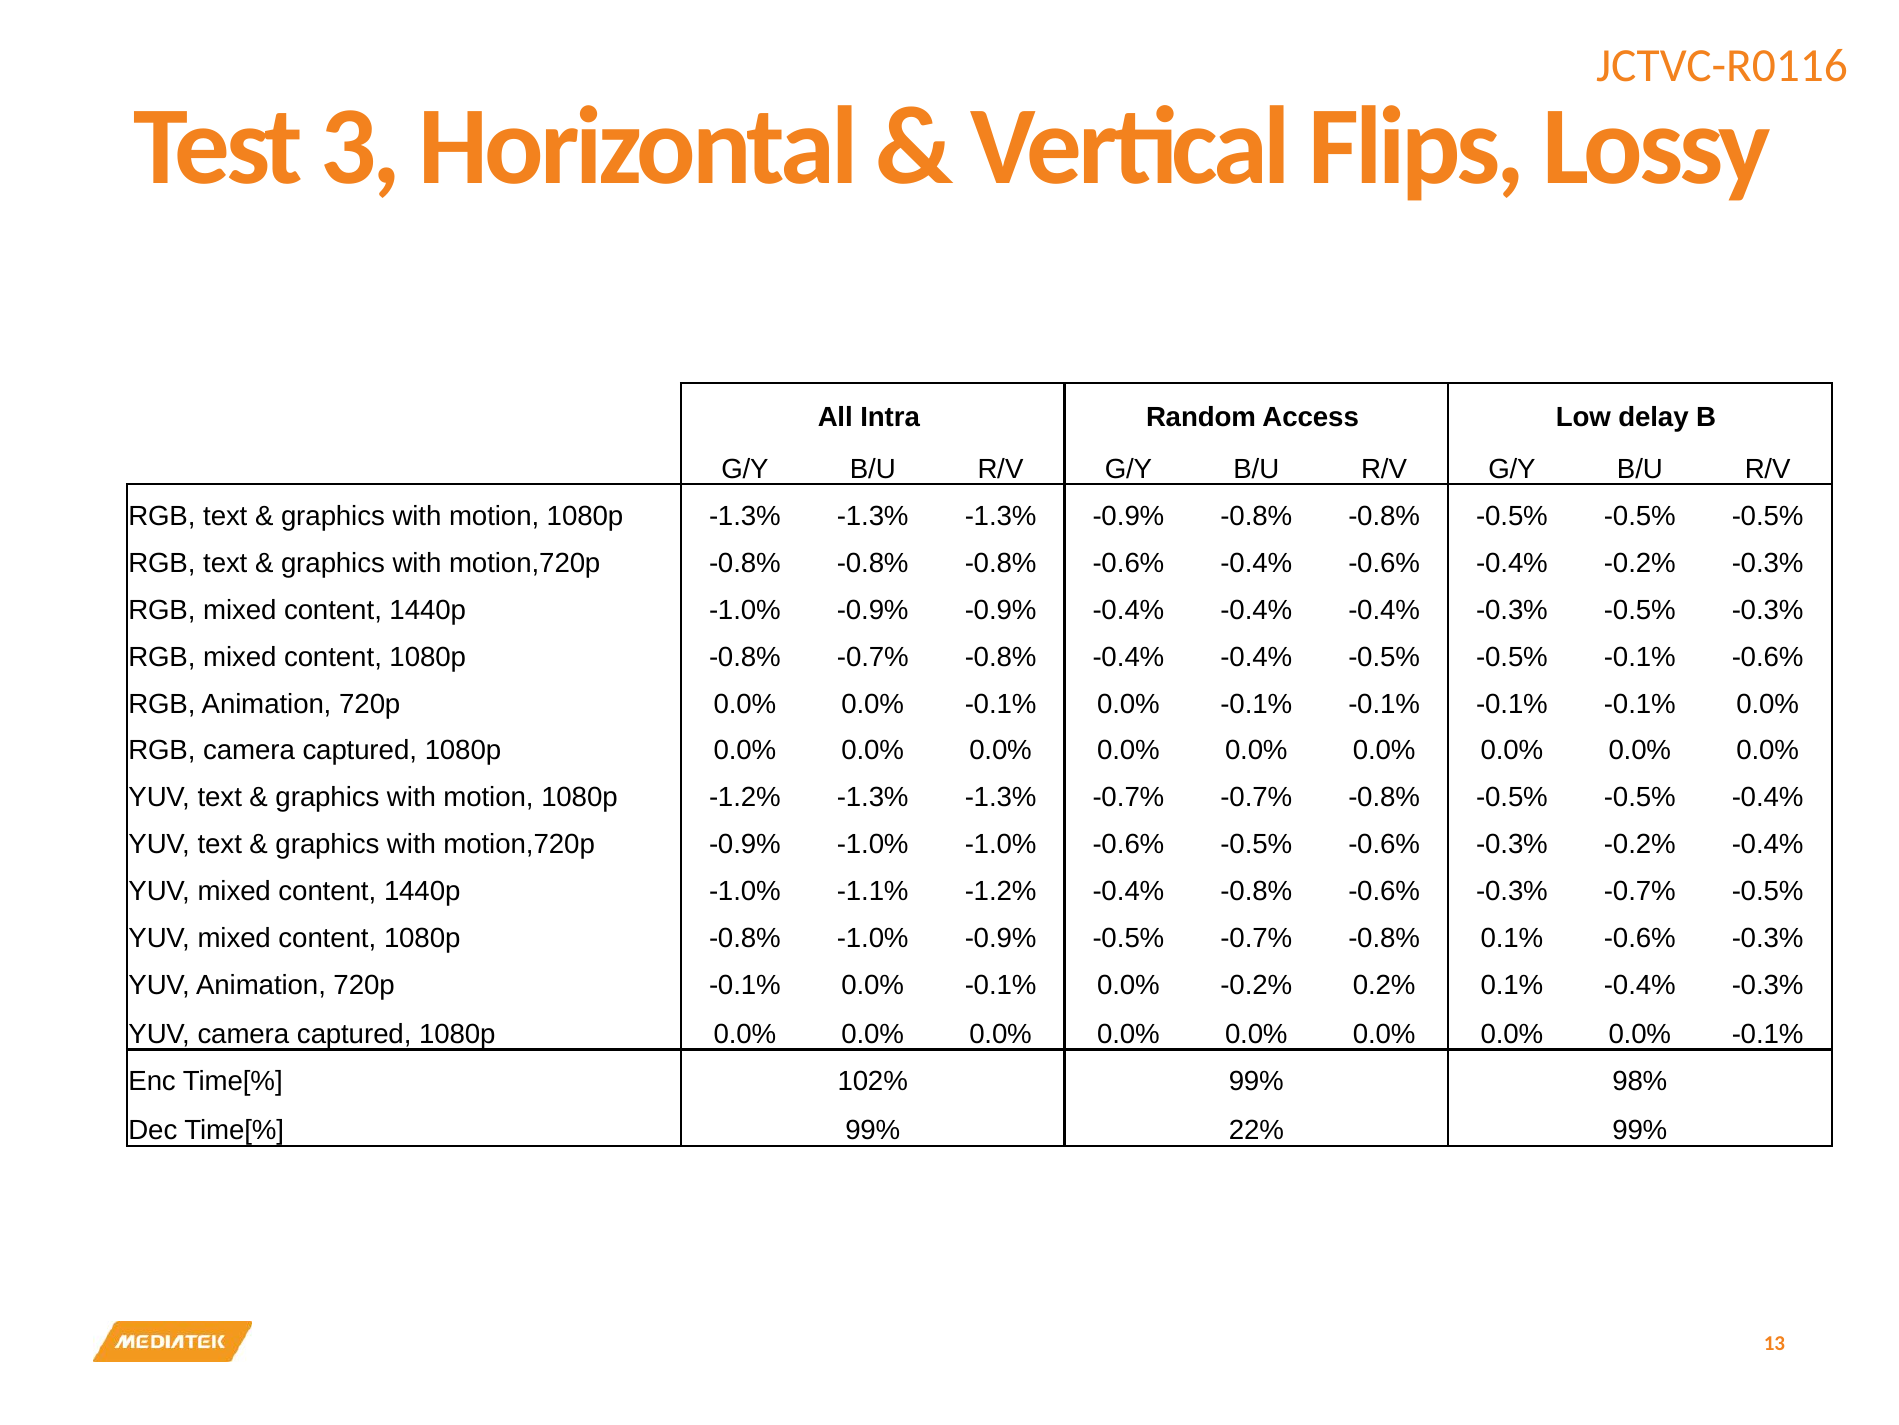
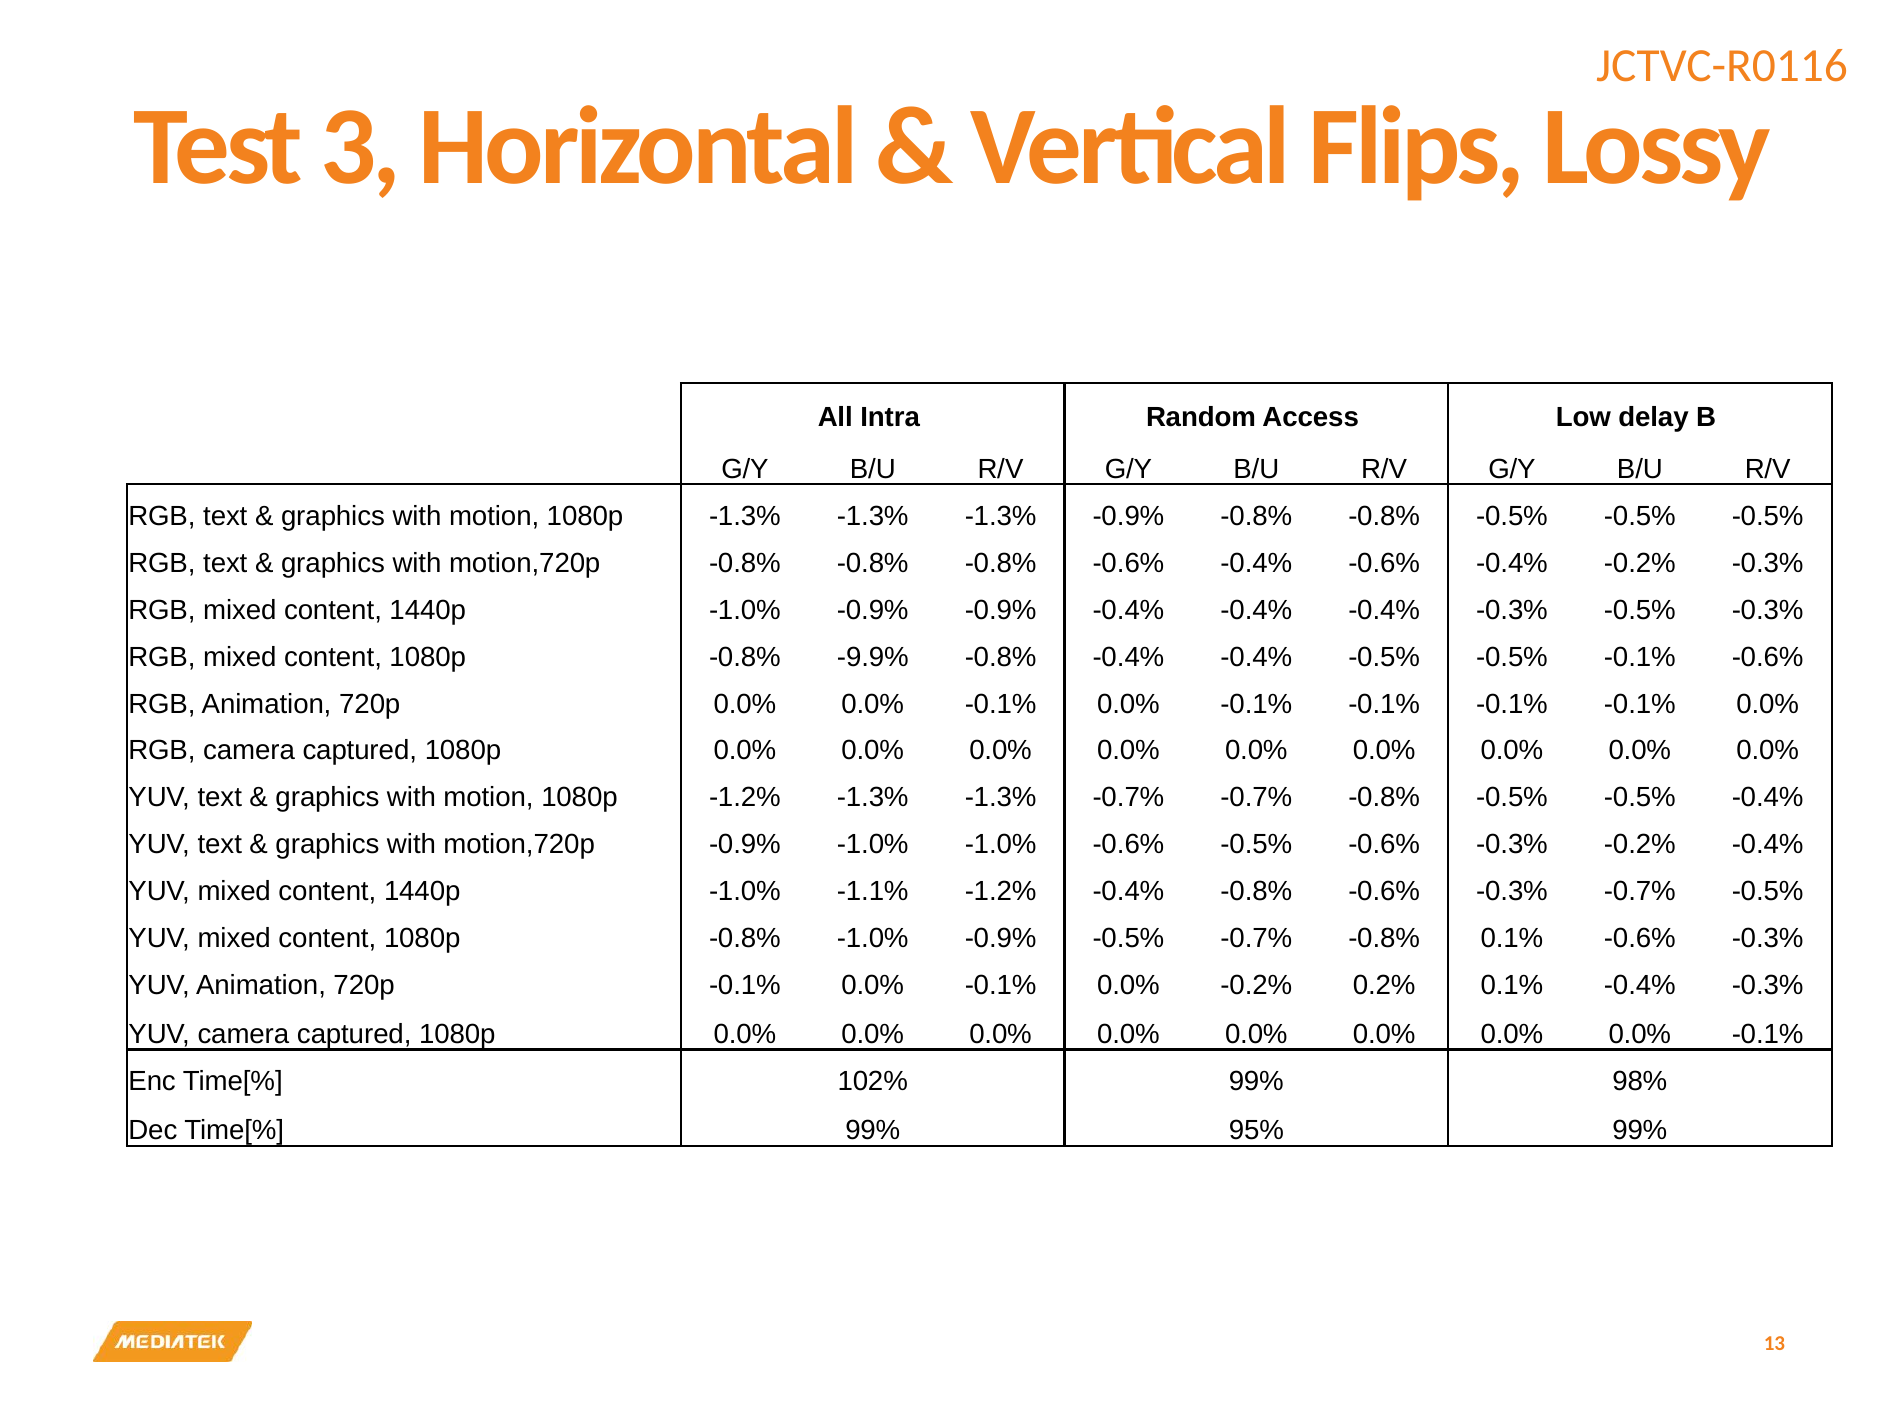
-0.8% -0.7%: -0.7% -> -9.9% (873, 657)
22%: 22% -> 95% (1256, 1130)
